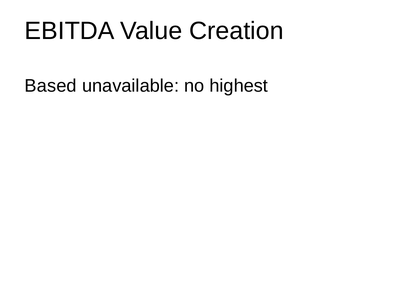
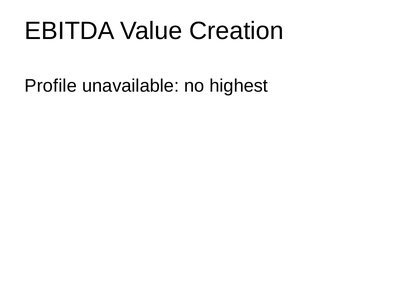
Based: Based -> Profile (51, 86)
